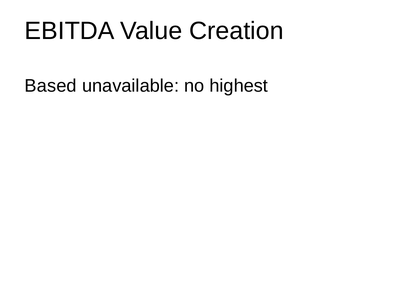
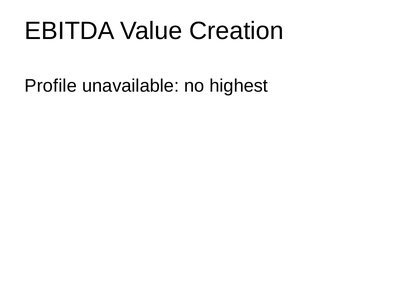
Based: Based -> Profile (51, 86)
